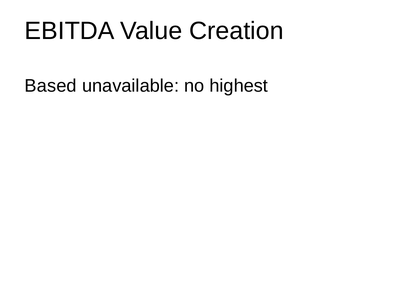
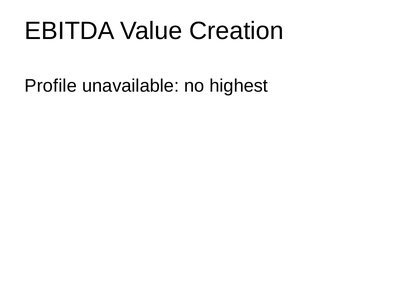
Based: Based -> Profile (51, 86)
